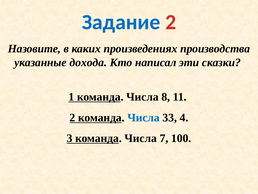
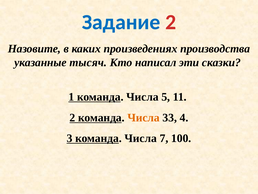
дохода: дохода -> тысяч (88, 62)
8: 8 -> 5 (166, 97)
Числа colour: blue -> orange (144, 117)
